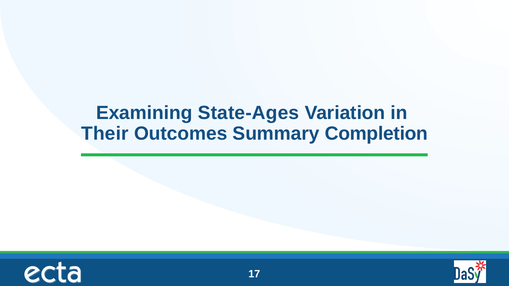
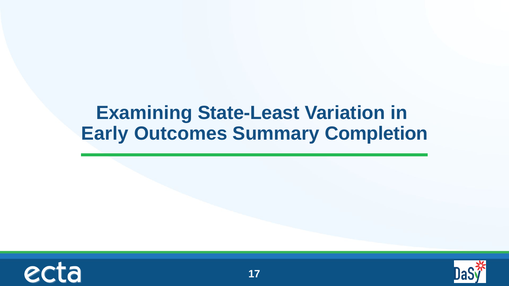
State-Ages: State-Ages -> State-Least (249, 113)
Their: Their -> Early (105, 134)
